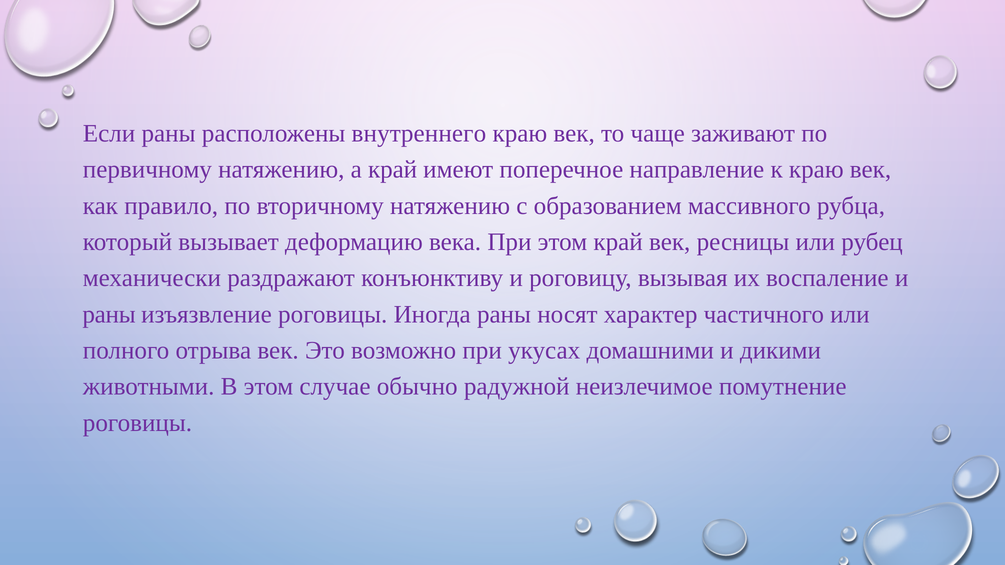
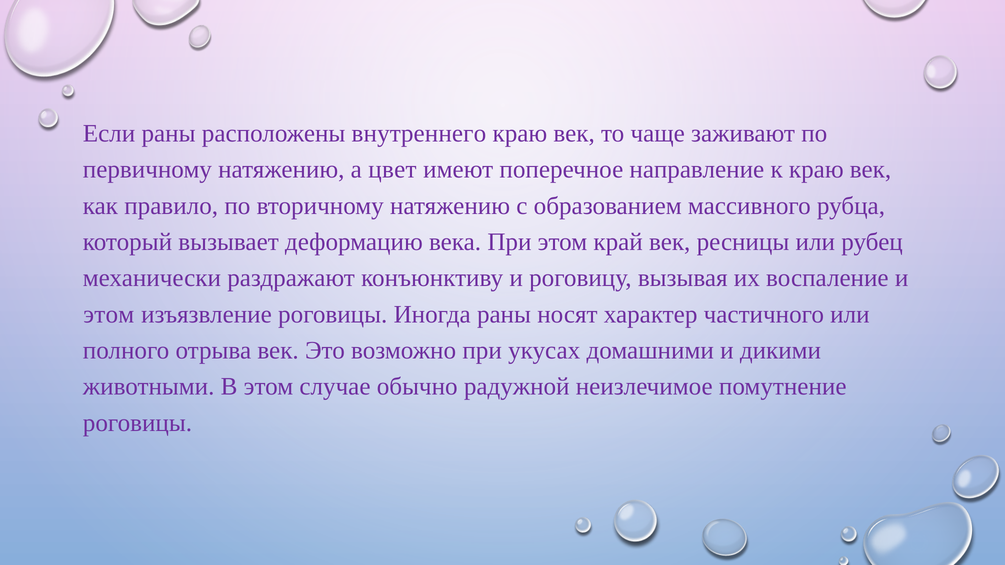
а край: край -> цвет (392, 170)
раны: раны -> этом (109, 314)
